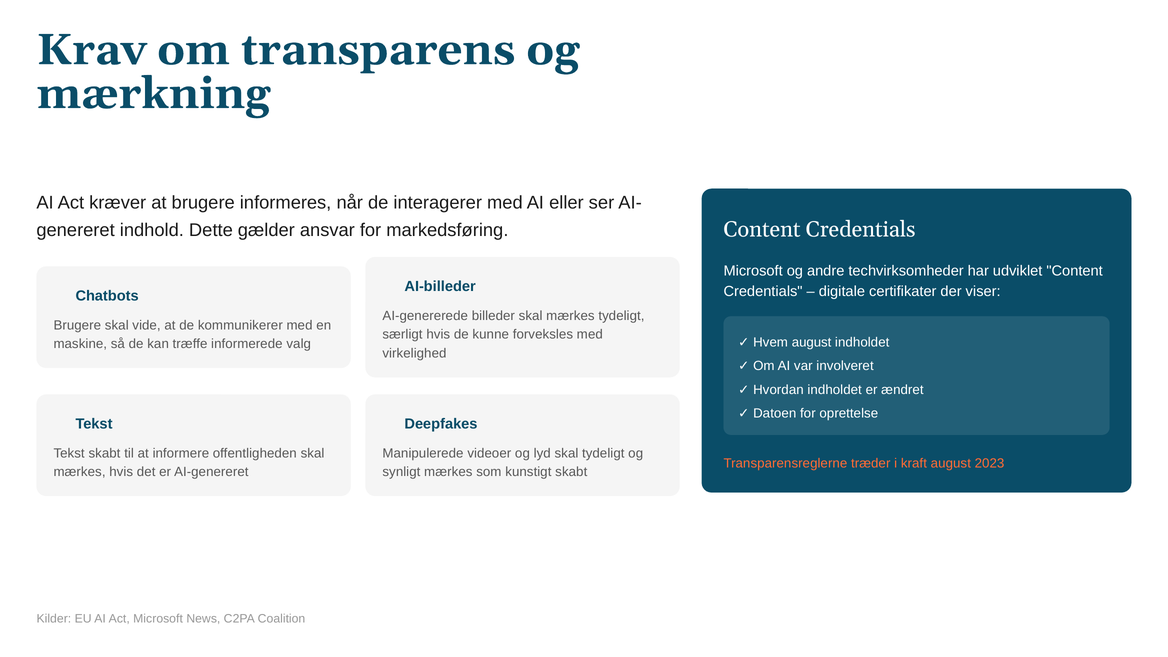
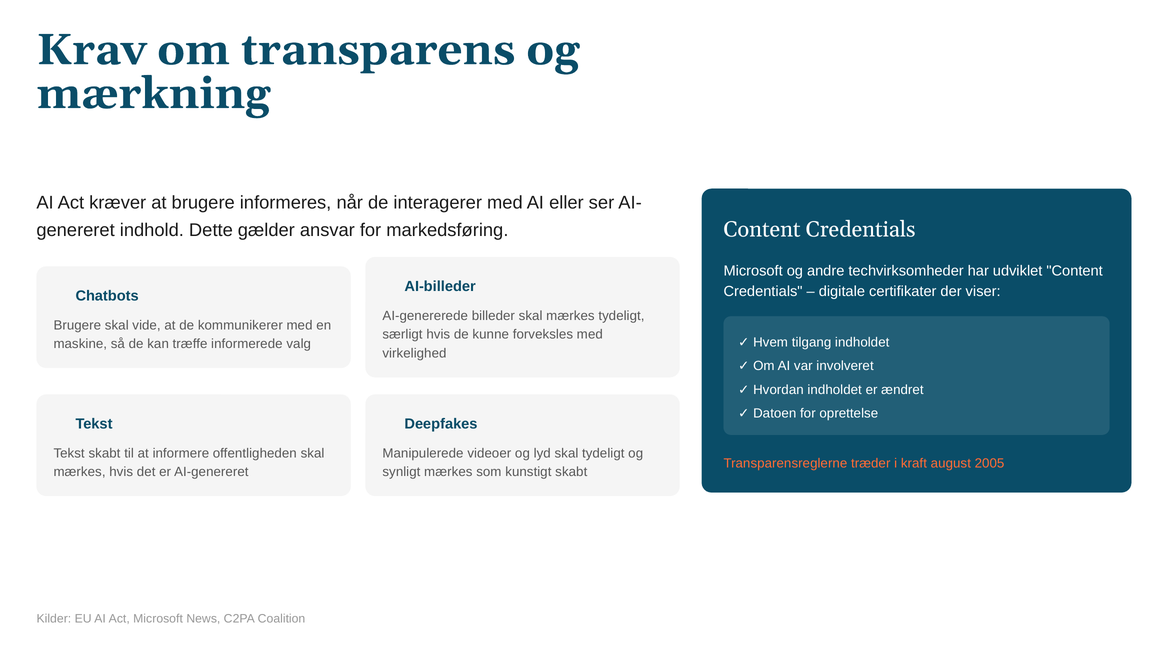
Hvem august: august -> tilgang (812, 342)
2023: 2023 -> 2005 (989, 464)
